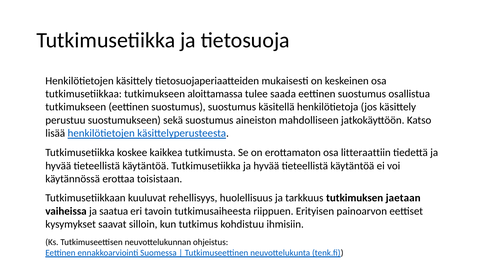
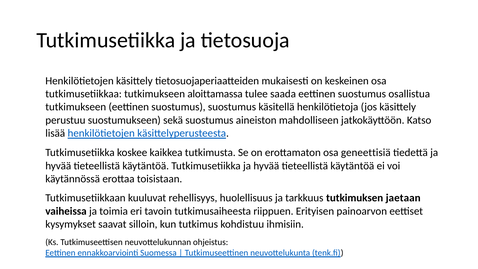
litteraattiin: litteraattiin -> geneettisiä (366, 153)
saatua: saatua -> toimia (114, 211)
